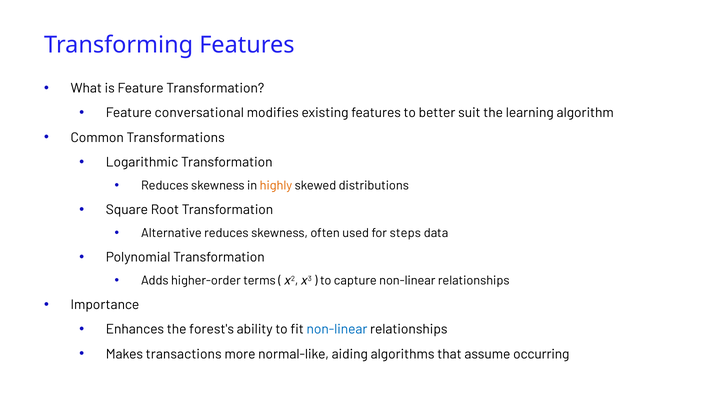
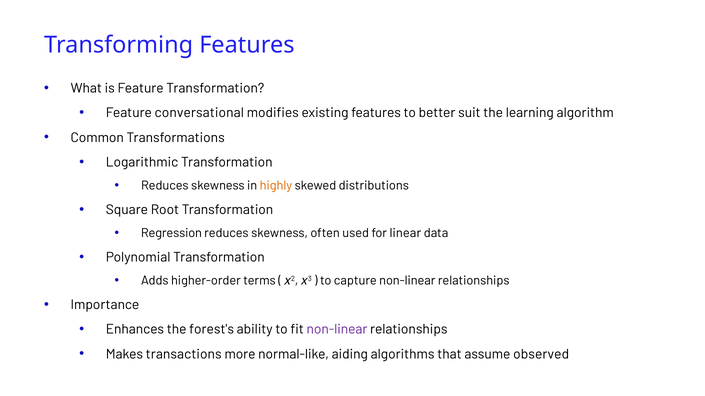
Alternative: Alternative -> Regression (171, 233)
steps: steps -> linear (405, 233)
non-linear colour: blue -> purple (337, 330)
occurring: occurring -> observed (541, 355)
